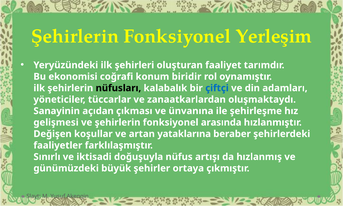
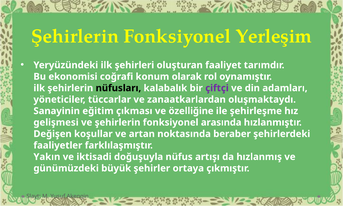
biridir: biridir -> olarak (187, 77)
çiftçi colour: blue -> purple (217, 88)
açıdan: açıdan -> eğitim (98, 111)
ünvanına: ünvanına -> özelliğine (191, 111)
yataklarına: yataklarına -> noktasında (184, 134)
Sınırlı: Sınırlı -> Yakın (47, 157)
